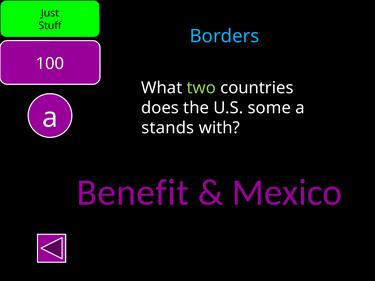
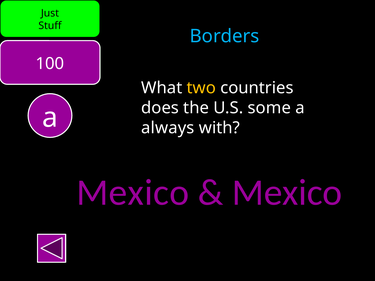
two colour: light green -> yellow (201, 88)
stands: stands -> always (168, 128)
Benefit: Benefit -> Mexico (133, 193)
